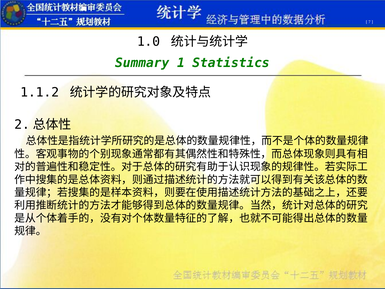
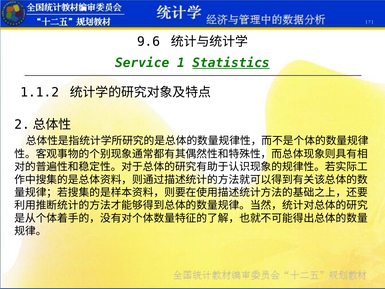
1.0: 1.0 -> 9.6 (149, 42)
Summary: Summary -> Service (142, 63)
Statistics underline: none -> present (231, 63)
